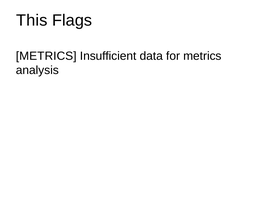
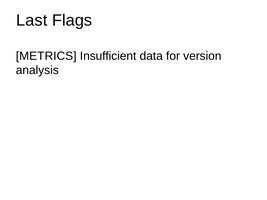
This: This -> Last (32, 20)
for metrics: metrics -> version (202, 56)
